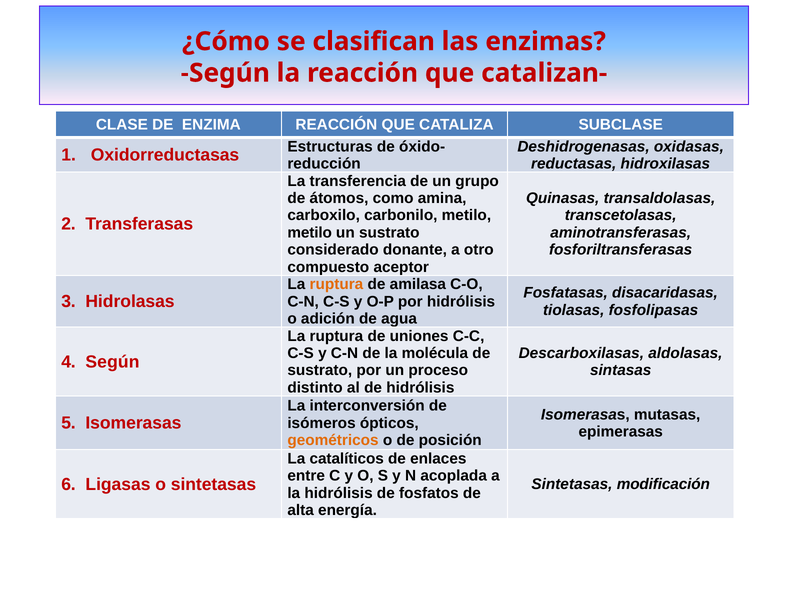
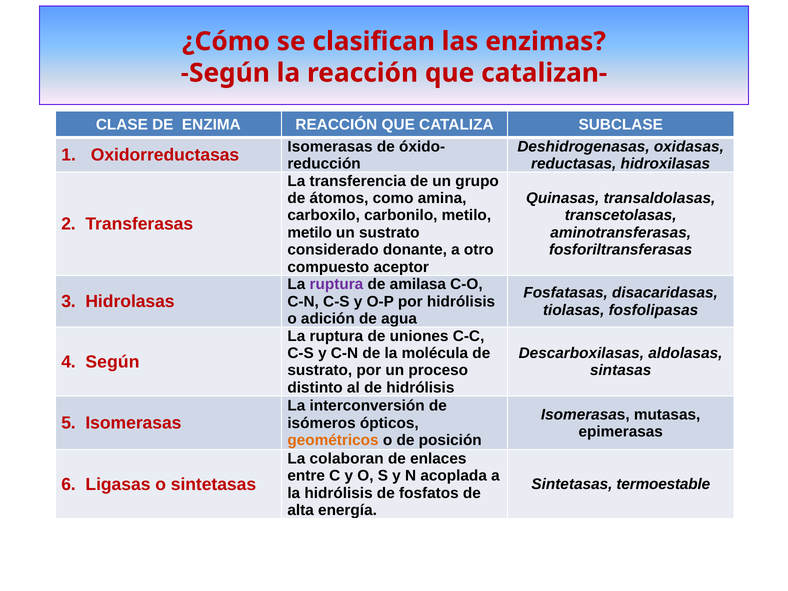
Oxidorreductasas Estructuras: Estructuras -> Isomerasas (330, 146)
ruptura colour: orange -> purple (336, 284)
catalíticos: catalíticos -> colaboran (347, 459)
modificación: modificación -> termoestable (663, 484)
